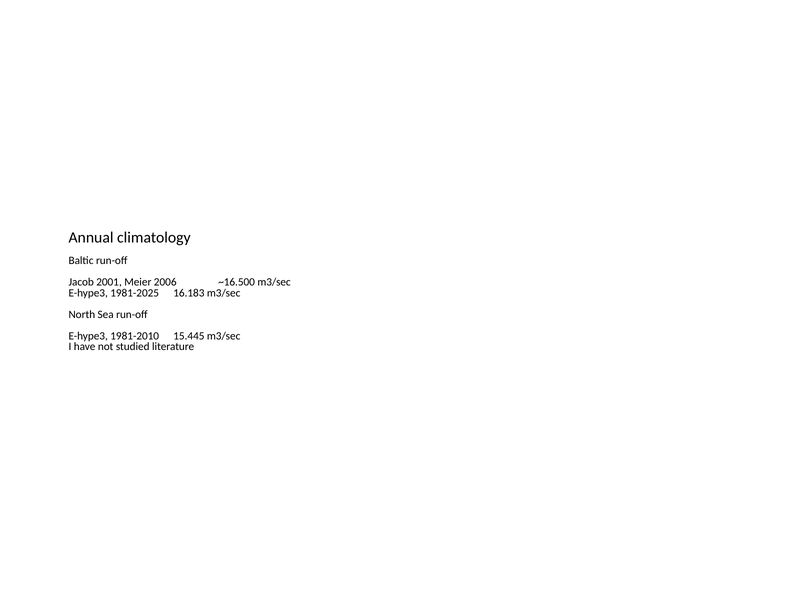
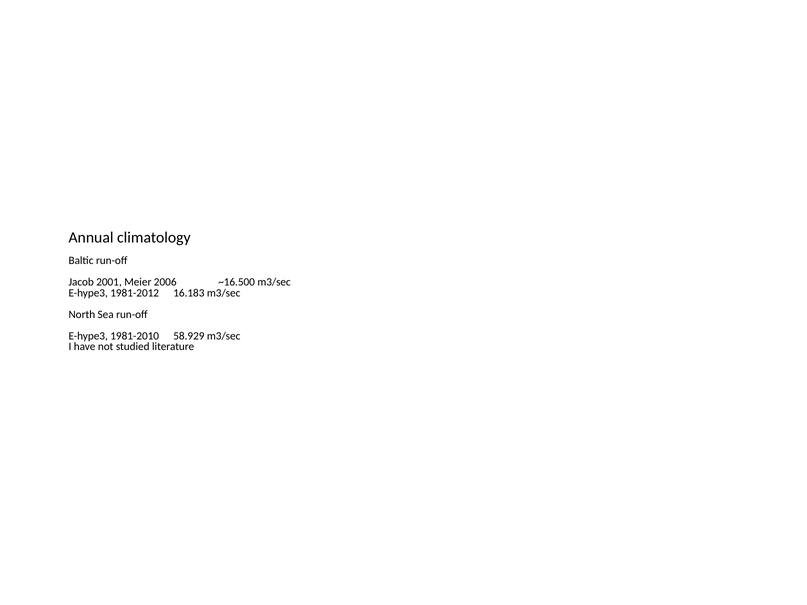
1981-2025: 1981-2025 -> 1981-2012 (135, 293)
15.445: 15.445 -> 58.929 (189, 336)
